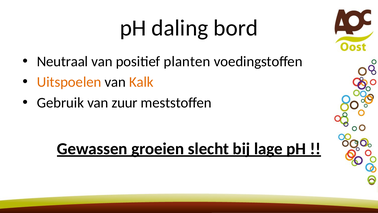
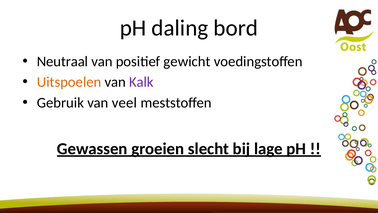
planten: planten -> gewicht (187, 61)
Kalk colour: orange -> purple (141, 82)
zuur: zuur -> veel (124, 103)
